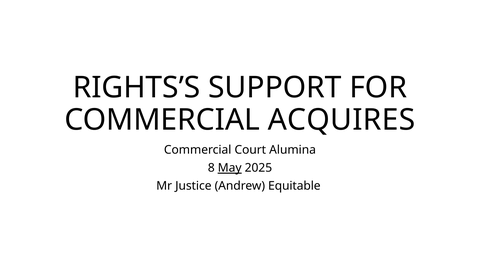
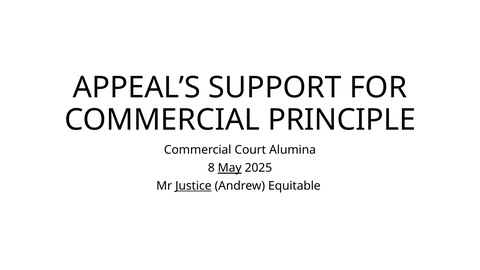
RIGHTS’S: RIGHTS’S -> APPEAL’S (137, 88)
ACQUIRES: ACQUIRES -> PRINCIPLE (342, 120)
Justice underline: none -> present (193, 186)
